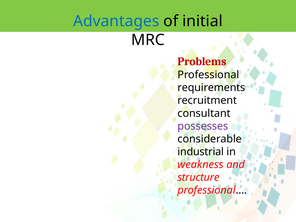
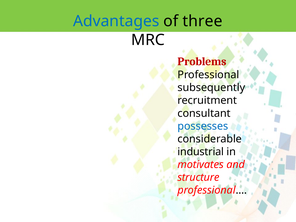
initial: initial -> three (202, 21)
requirements: requirements -> subsequently (211, 88)
possesses colour: purple -> blue (203, 126)
weakness: weakness -> motivates (201, 165)
